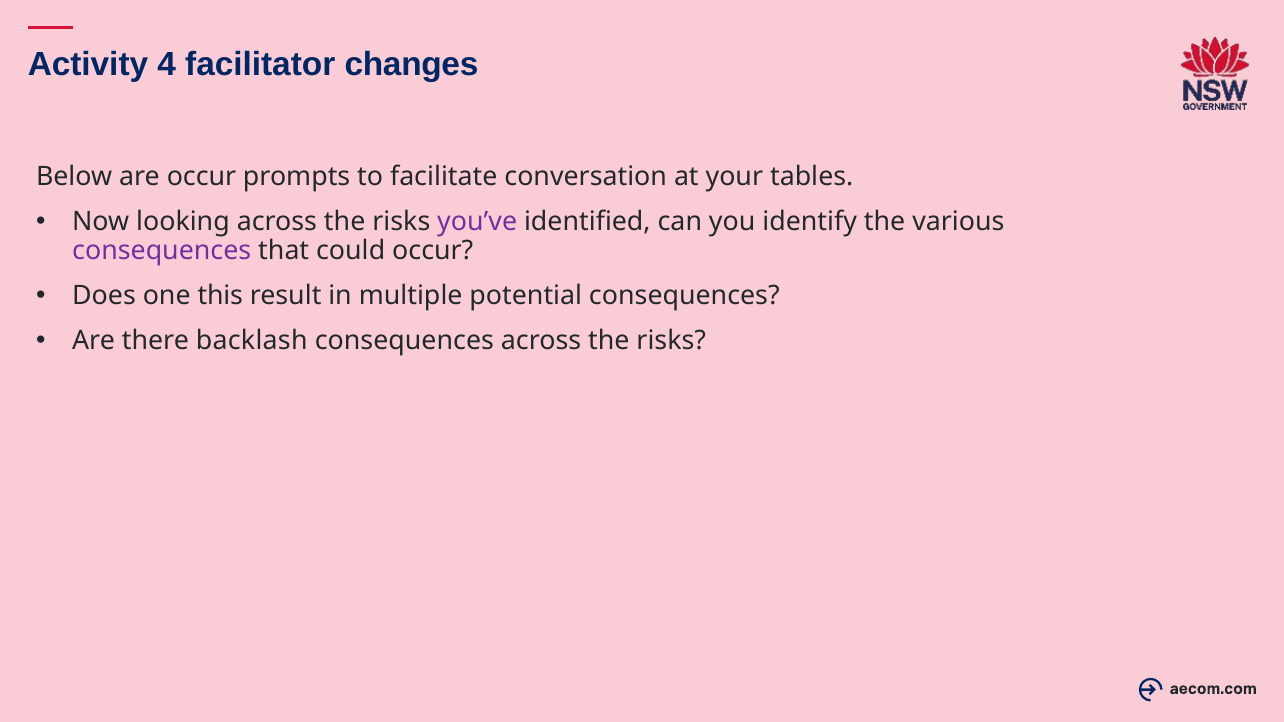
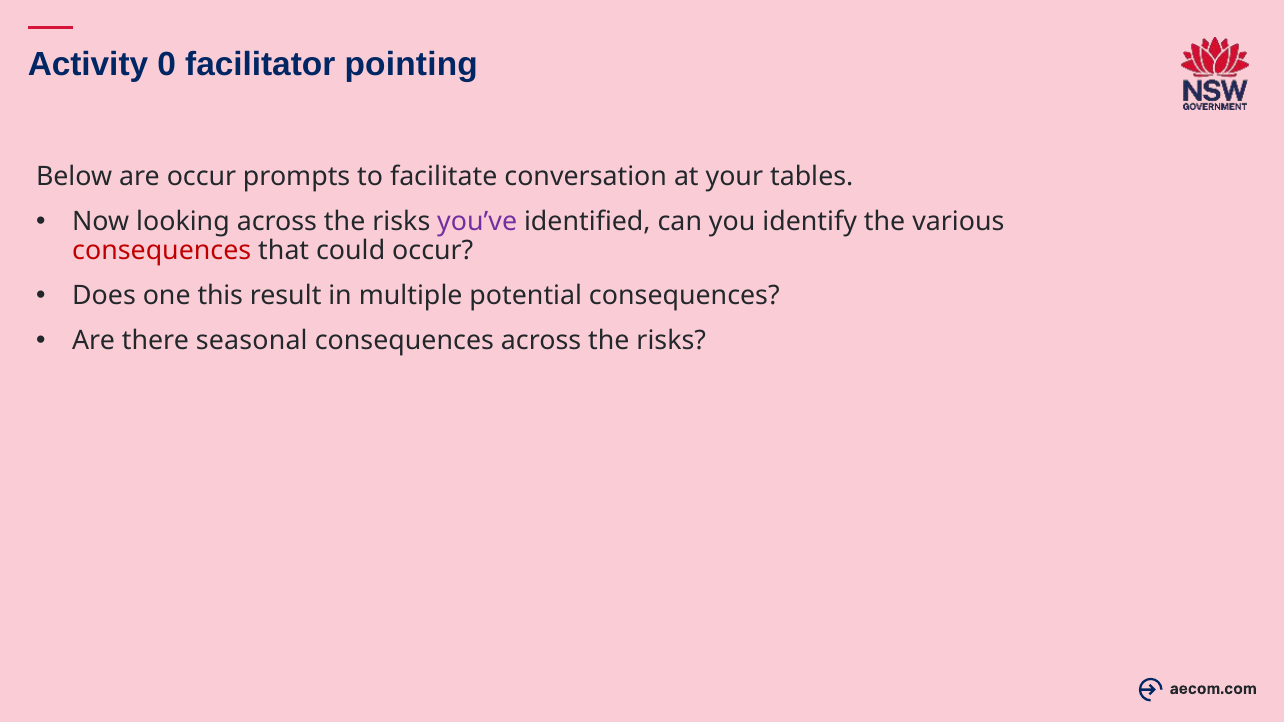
4: 4 -> 0 (167, 64)
changes: changes -> pointing (411, 64)
consequences colour: purple -> red (162, 251)
backlash: backlash -> seasonal (252, 341)
